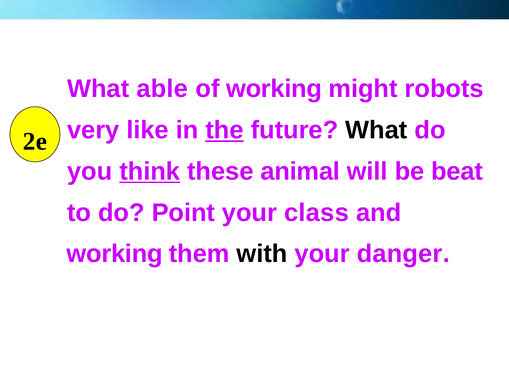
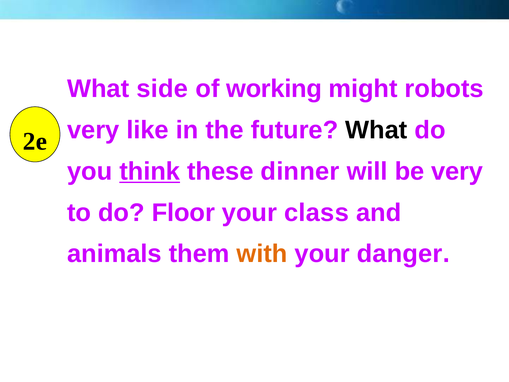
able: able -> side (162, 89)
the underline: present -> none (225, 130)
animal: animal -> dinner (300, 171)
be beat: beat -> very (457, 171)
Point: Point -> Floor (183, 212)
working: working -> animals (114, 254)
with colour: black -> orange (262, 254)
